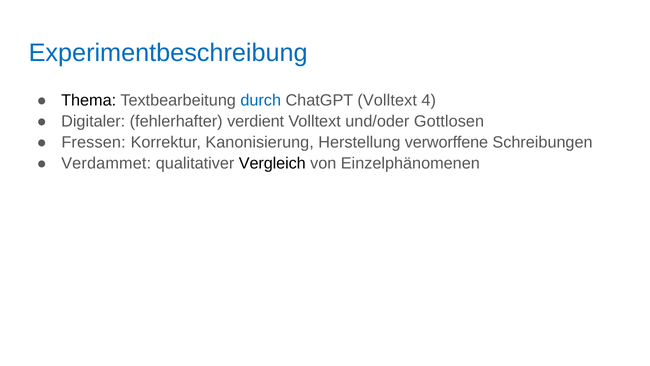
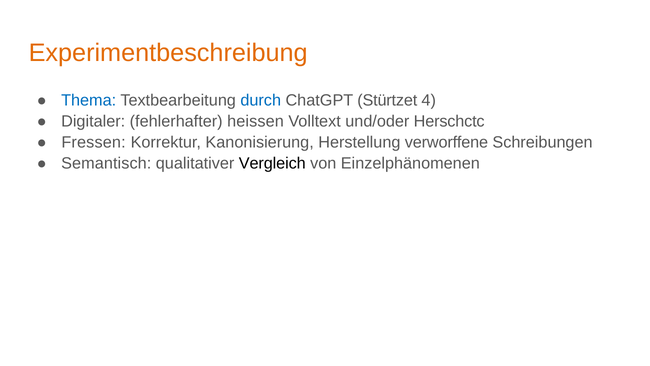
Experimentbeschreibung colour: blue -> orange (168, 53)
Thema colour: black -> blue (89, 101)
ChatGPT Volltext: Volltext -> Stürtzet (387, 101)
verdient: verdient -> heissen (255, 121)
Gottlosen: Gottlosen -> Herschctc (449, 121)
Verdammet: Verdammet -> Semantisch (106, 163)
